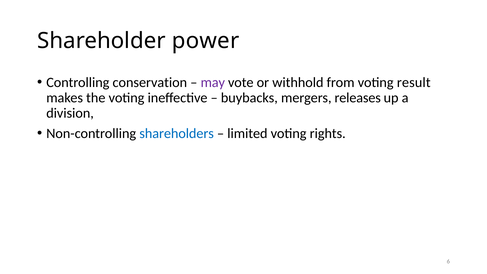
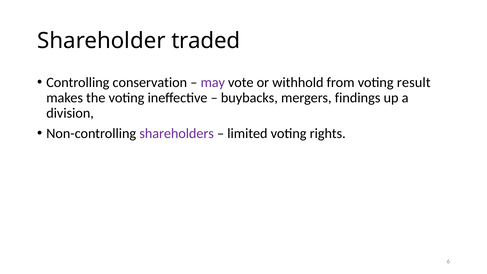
power: power -> traded (206, 41)
releases: releases -> findings (358, 98)
shareholders colour: blue -> purple (177, 133)
